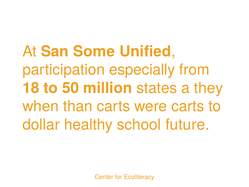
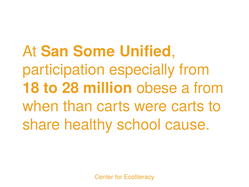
50: 50 -> 28 (70, 88)
states: states -> obese (157, 88)
a they: they -> from (209, 88)
dollar: dollar -> share (41, 124)
future: future -> cause (188, 124)
